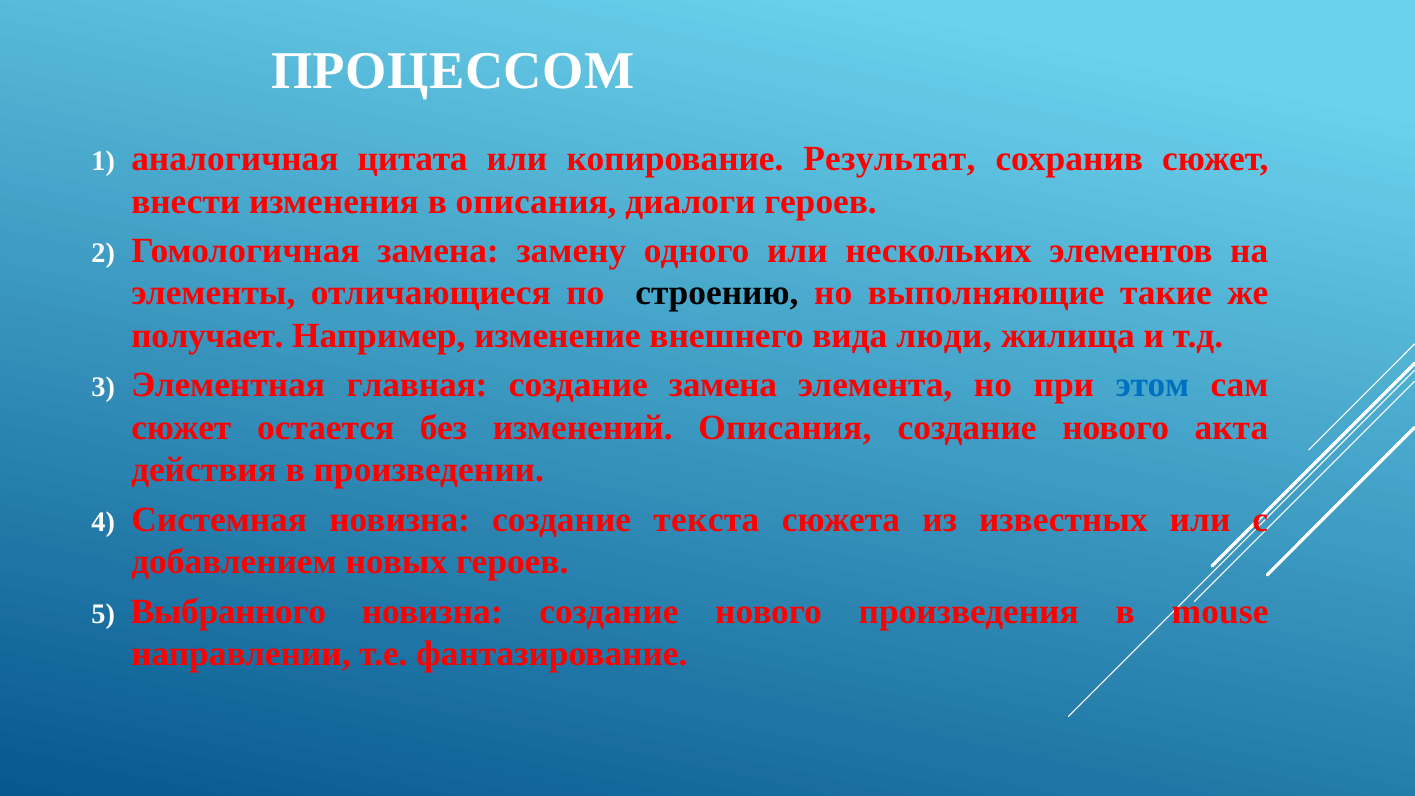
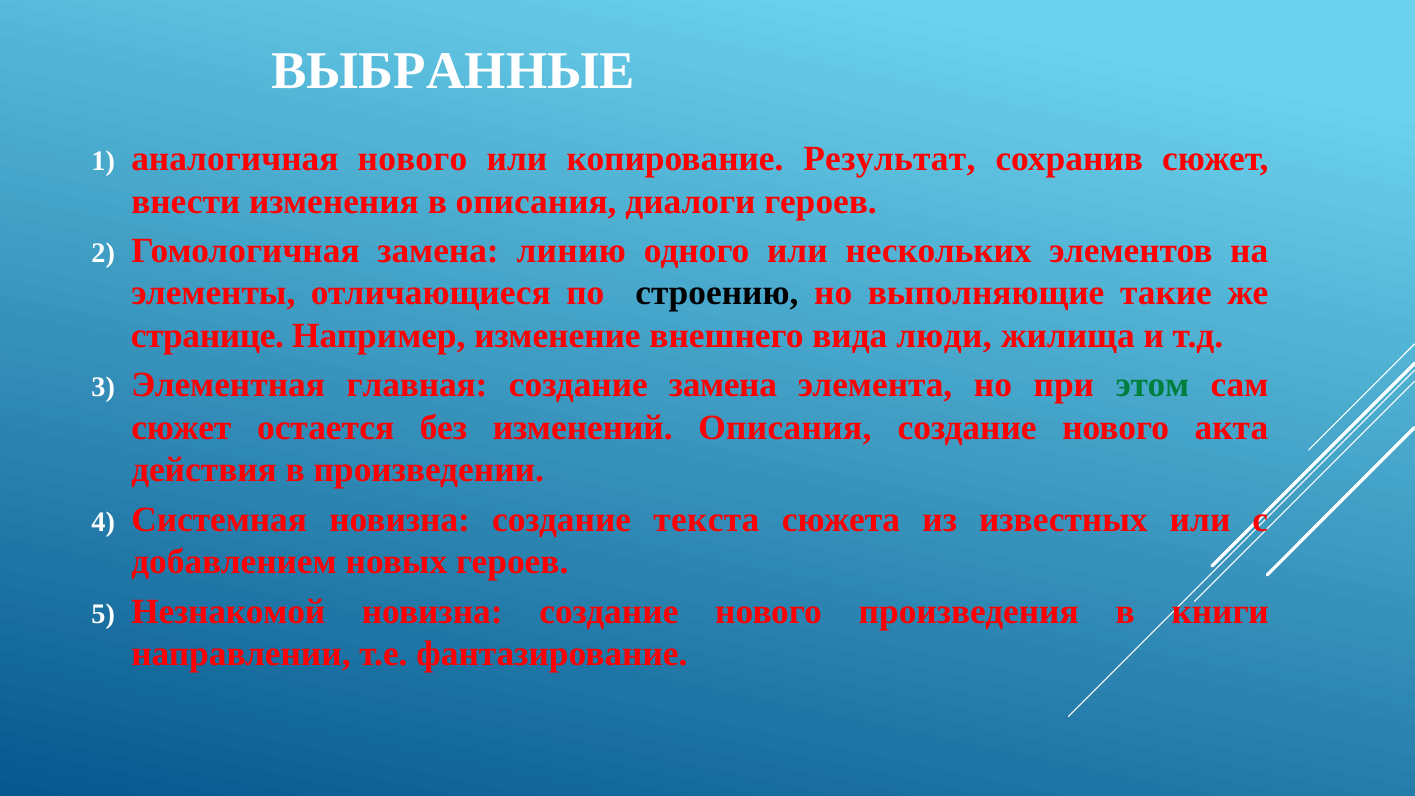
ПРОЦЕССОМ: ПРОЦЕССОМ -> ВЫБРАННЫЕ (453, 71)
аналогичная цитата: цитата -> нового (413, 159)
замену: замену -> линию (571, 251)
получает: получает -> странице (207, 336)
этом colour: blue -> green (1152, 385)
Выбранного: Выбранного -> Незнакомой (228, 612)
mouse: mouse -> книги (1220, 612)
